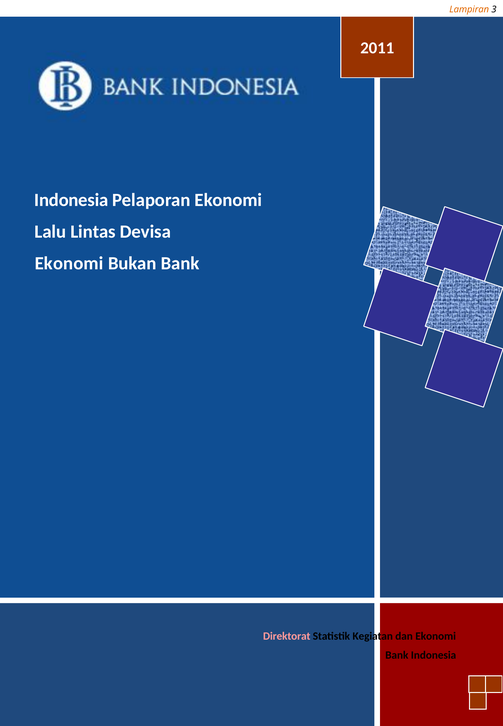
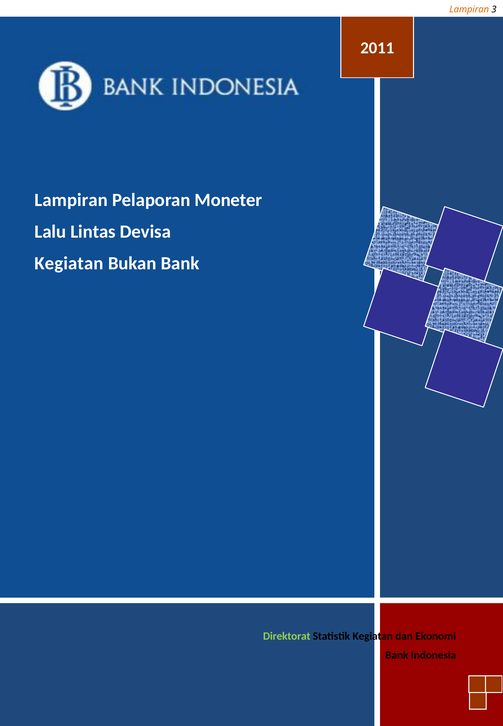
Indonesia: Indonesia -> Lampiran (71, 200)
Pelaporan Ekonomi: Ekonomi -> Moneter (228, 200)
Ekonomi: Ekonomi -> Kegiatan (69, 264)
Direktorat colour: pink -> light green (287, 637)
